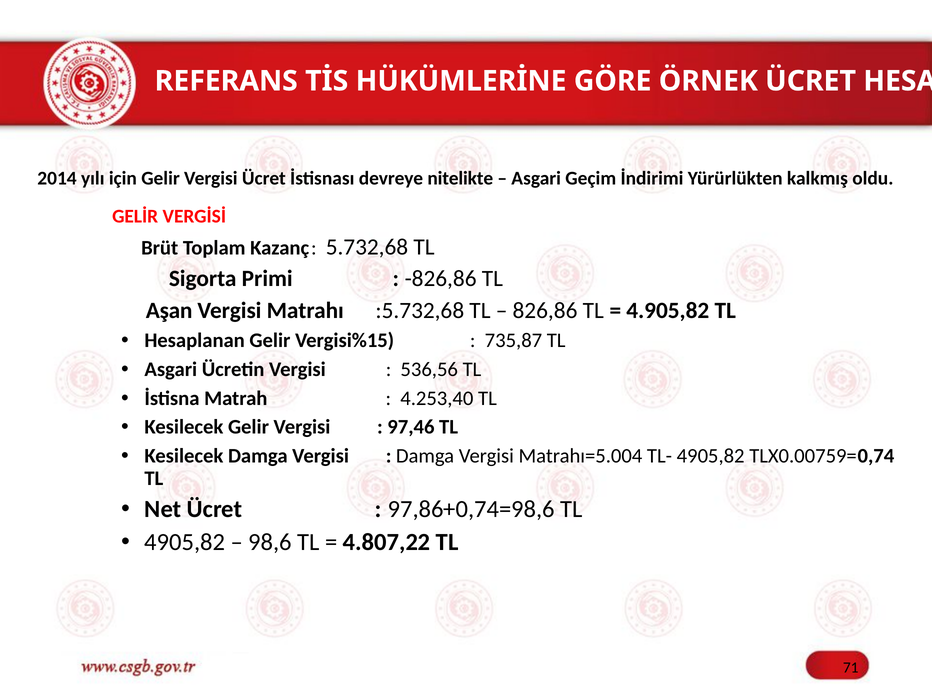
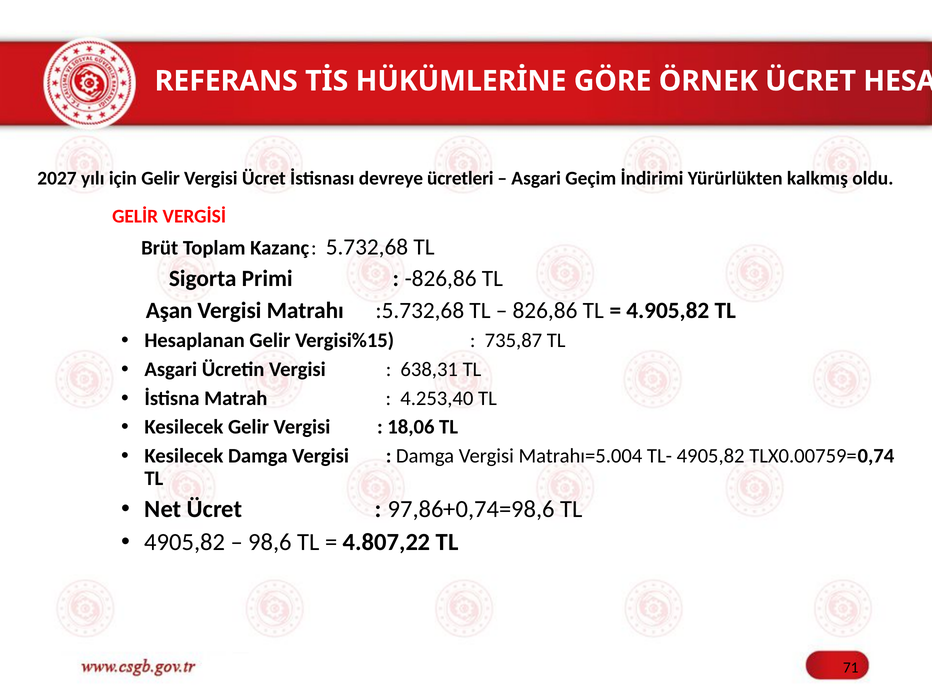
2014: 2014 -> 2027 (57, 178)
nitelikte: nitelikte -> ücretleri (460, 178)
536,56: 536,56 -> 638,31 (429, 369)
97,46: 97,46 -> 18,06 (411, 427)
